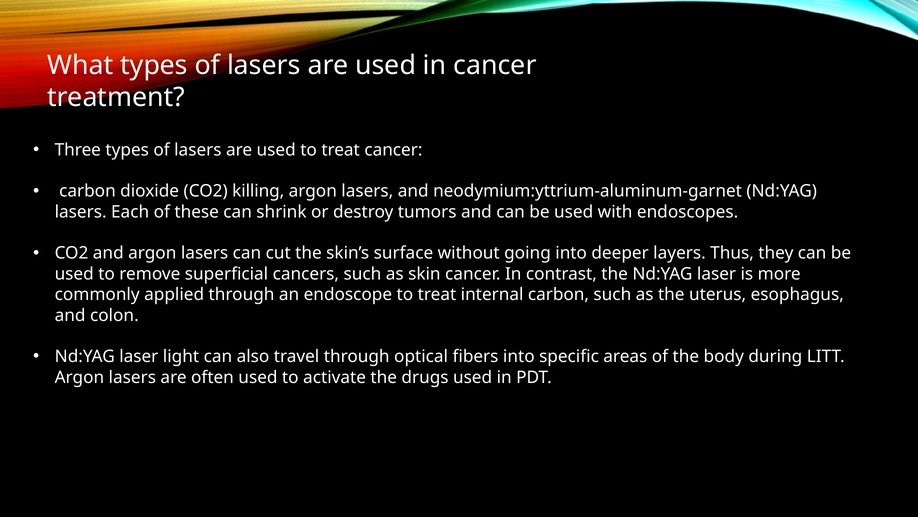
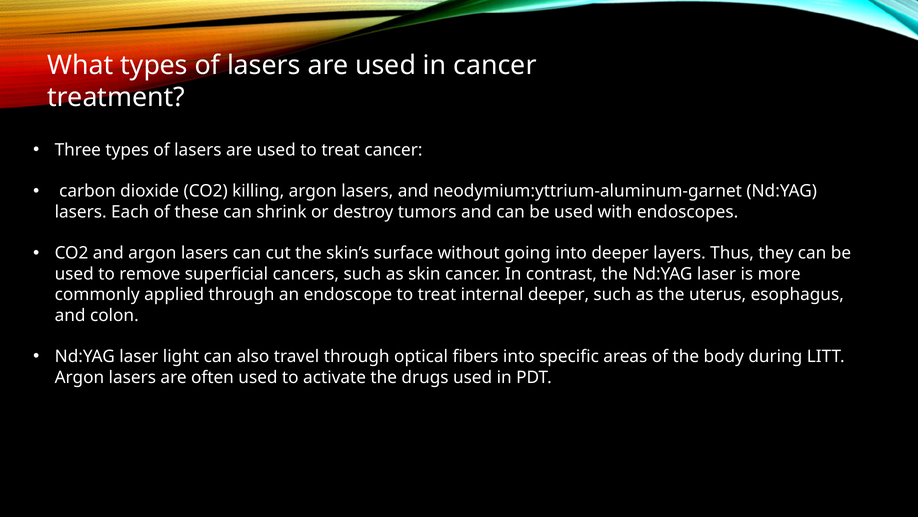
internal carbon: carbon -> deeper (559, 294)
